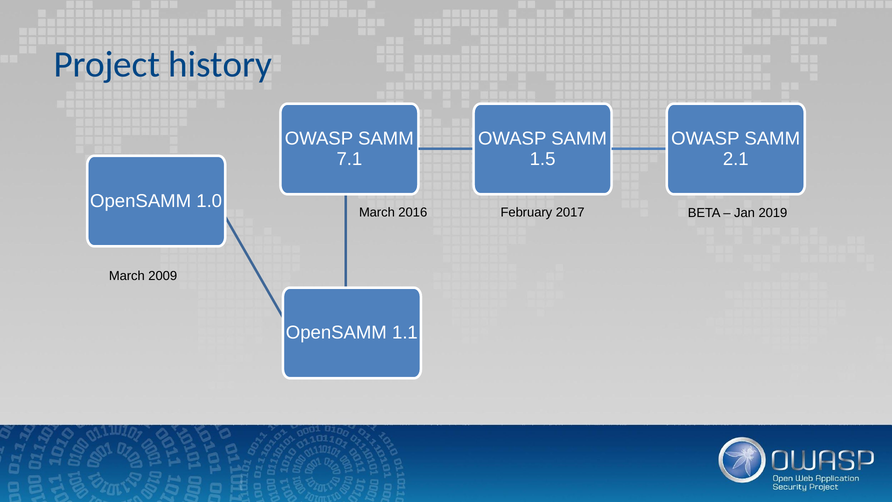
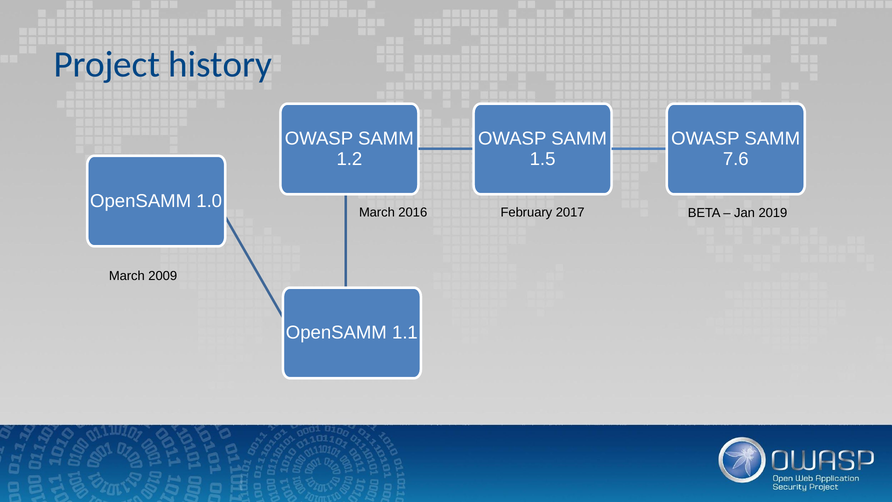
7.1: 7.1 -> 1.2 (349, 159)
2.1: 2.1 -> 7.6 (736, 159)
